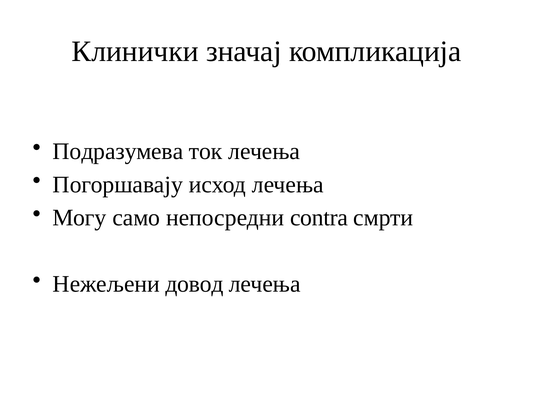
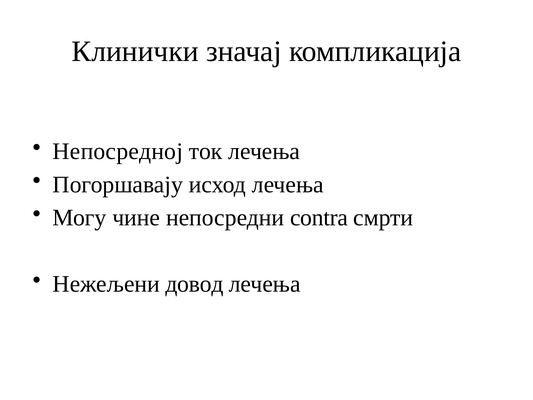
Подразумева: Подразумева -> Непосредној (118, 151)
само: само -> чине (136, 218)
